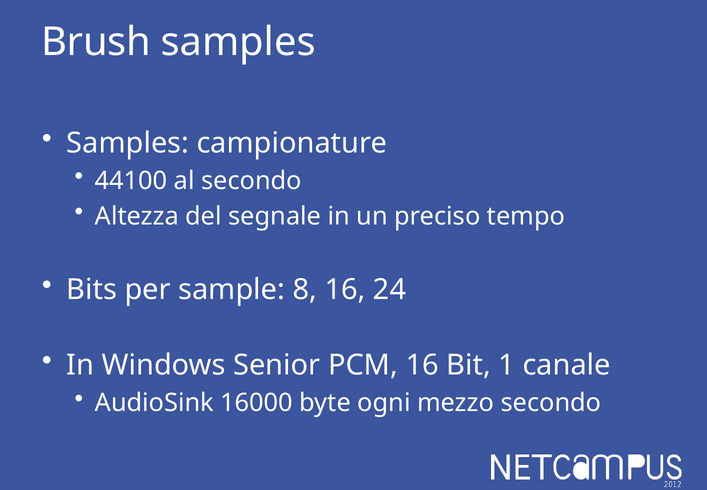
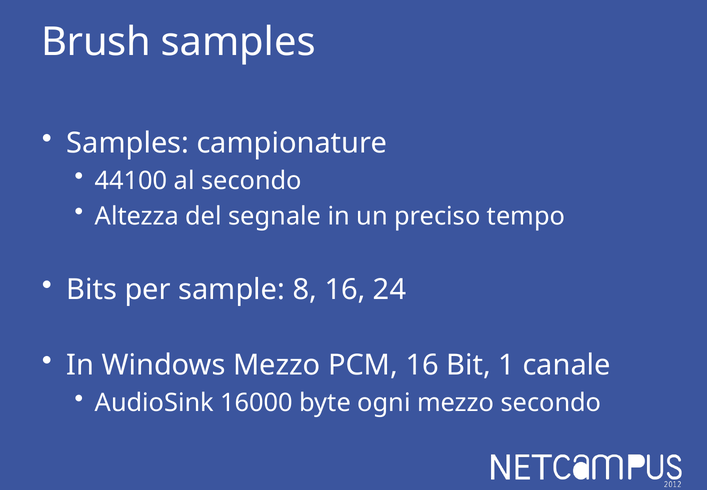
Windows Senior: Senior -> Mezzo (277, 365)
